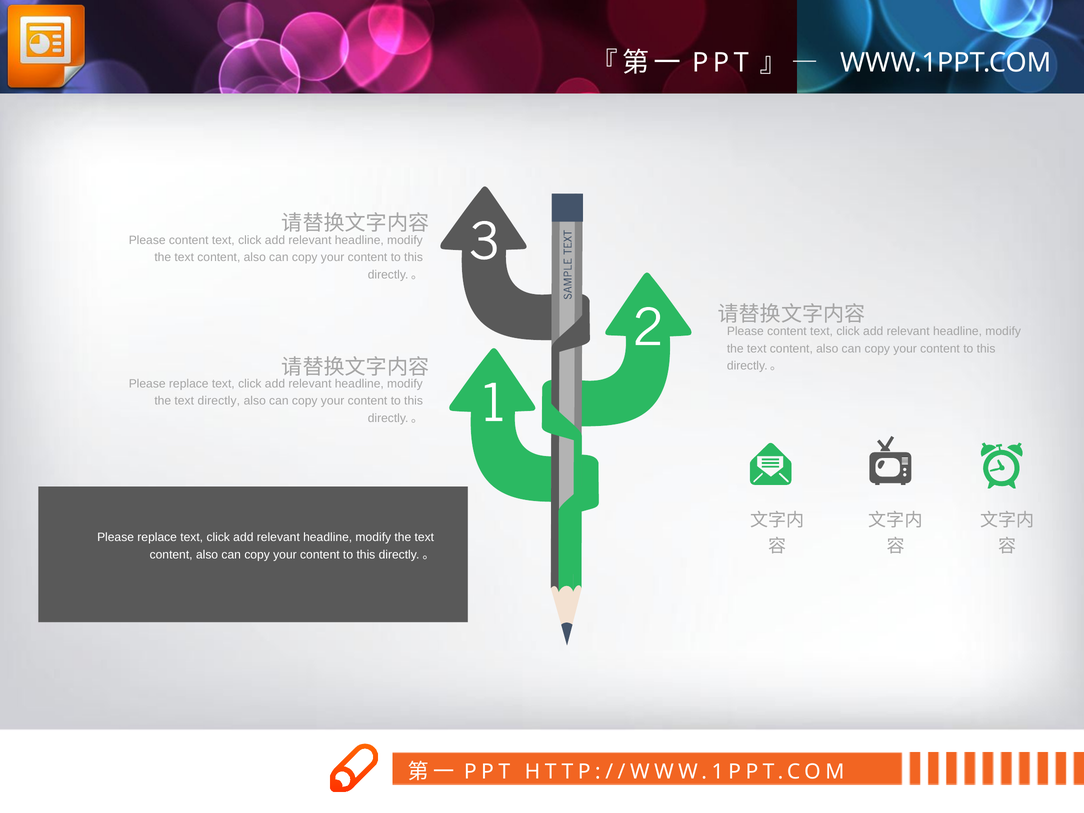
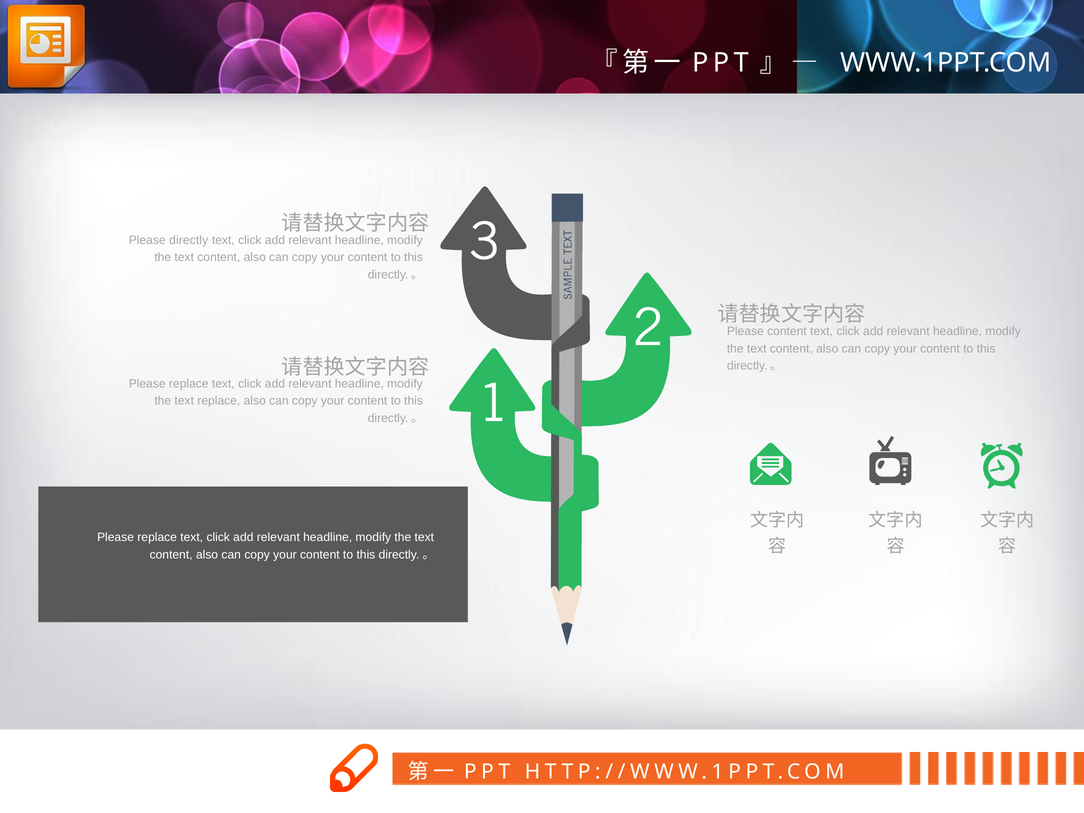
content: content -> directly (189, 240)
text directly: directly -> replace (219, 401)
